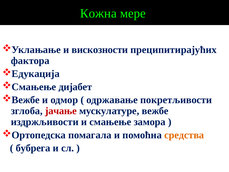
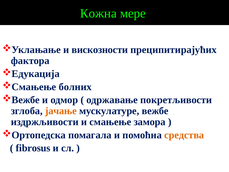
дијабет: дијабет -> болних (75, 87)
јачање colour: red -> orange (61, 111)
бубрега: бубрега -> fibrosus (33, 148)
